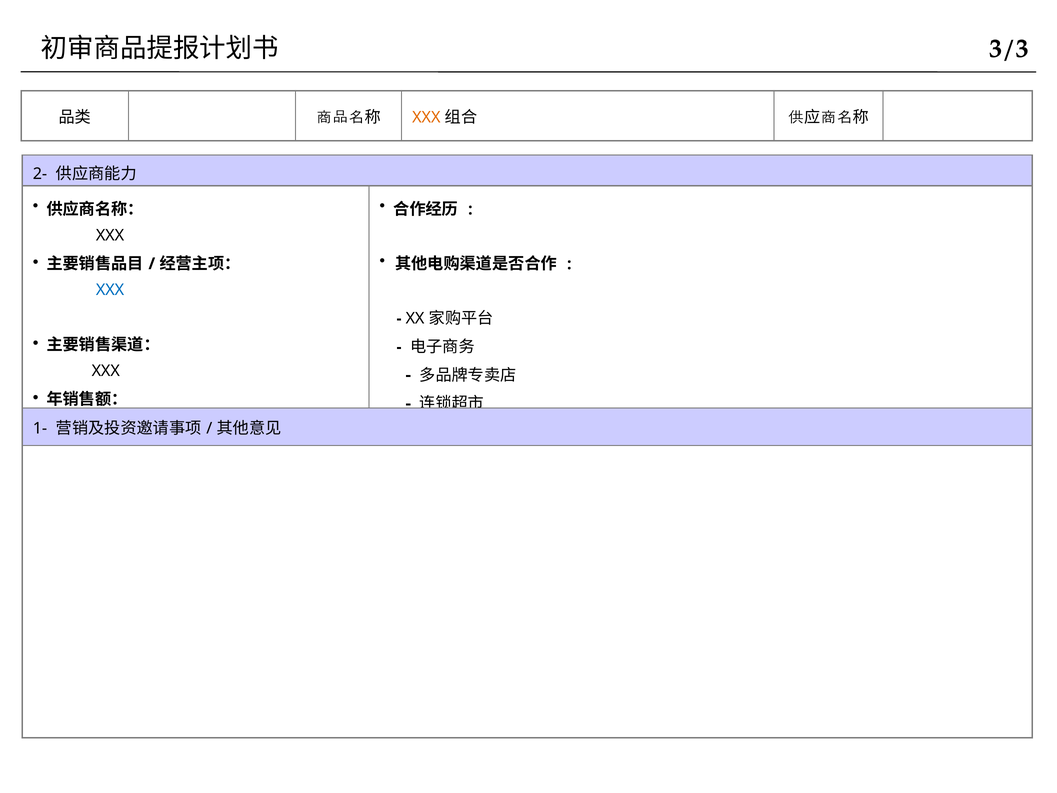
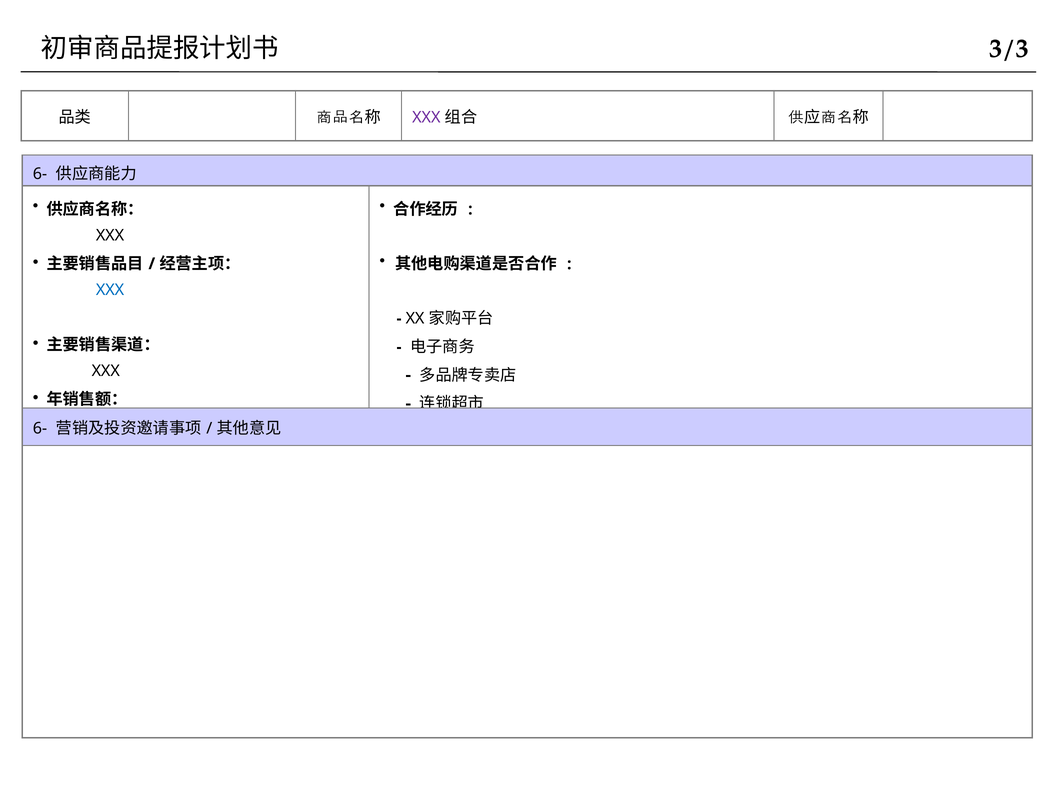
XXX colour: orange -> purple (426, 118)
2-: 2- -> 6- (40, 174)
1-: 1- -> 6- (40, 428)
